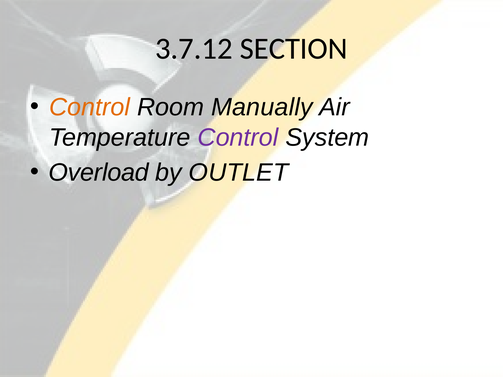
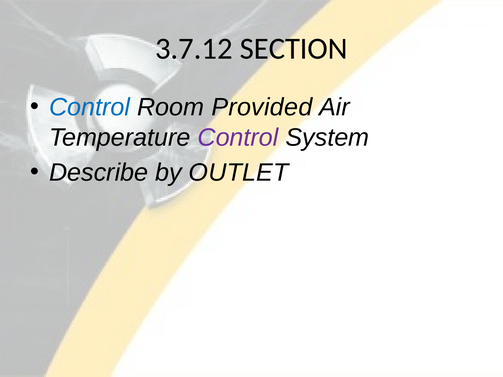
Control colour: orange -> blue (90, 107)
Manually: Manually -> Provided (262, 107)
Overload: Overload -> Describe (99, 173)
